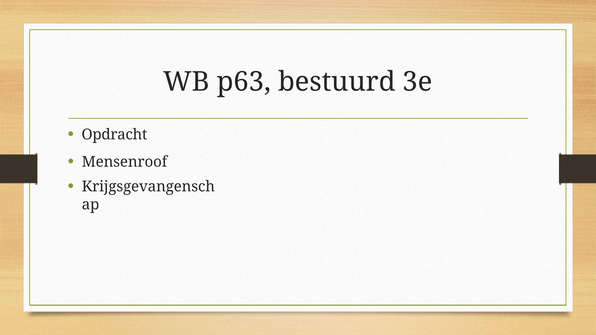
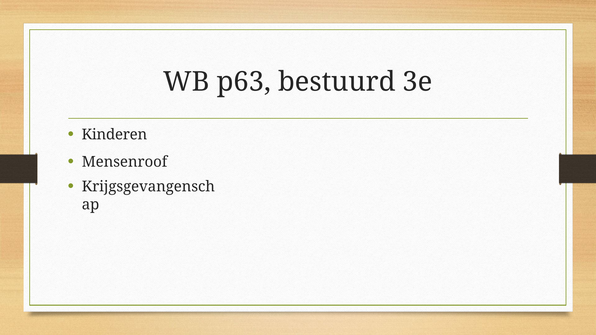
Opdracht: Opdracht -> Kinderen (114, 135)
